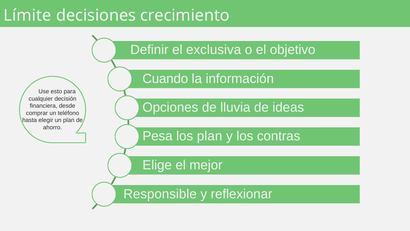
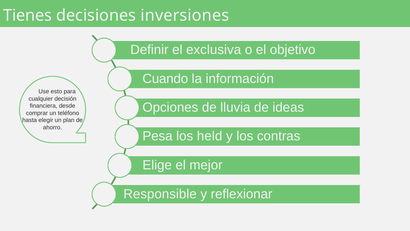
Límite: Límite -> Tienes (28, 15)
crecimiento: crecimiento -> inversiones (185, 15)
los plan: plan -> held (210, 136)
